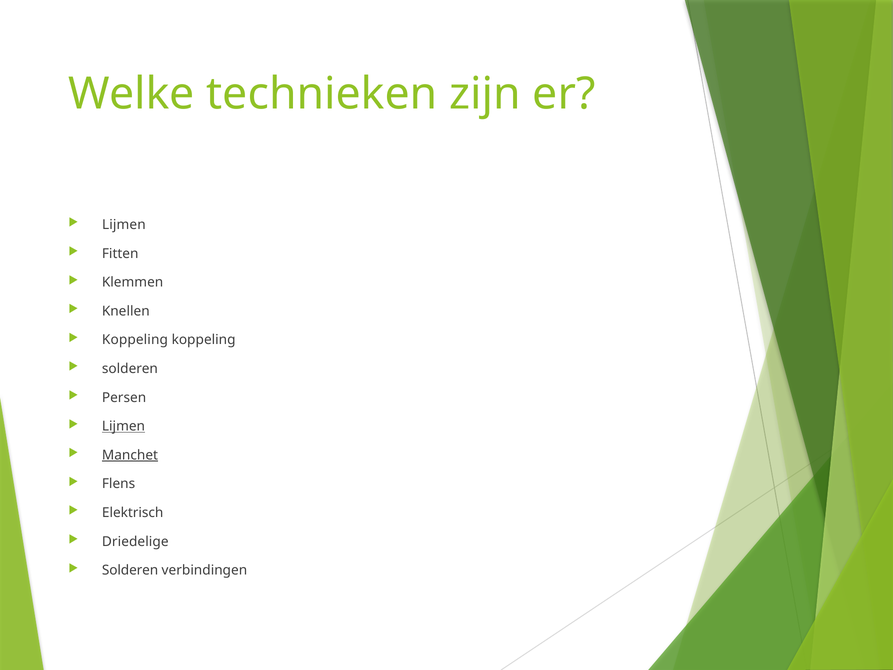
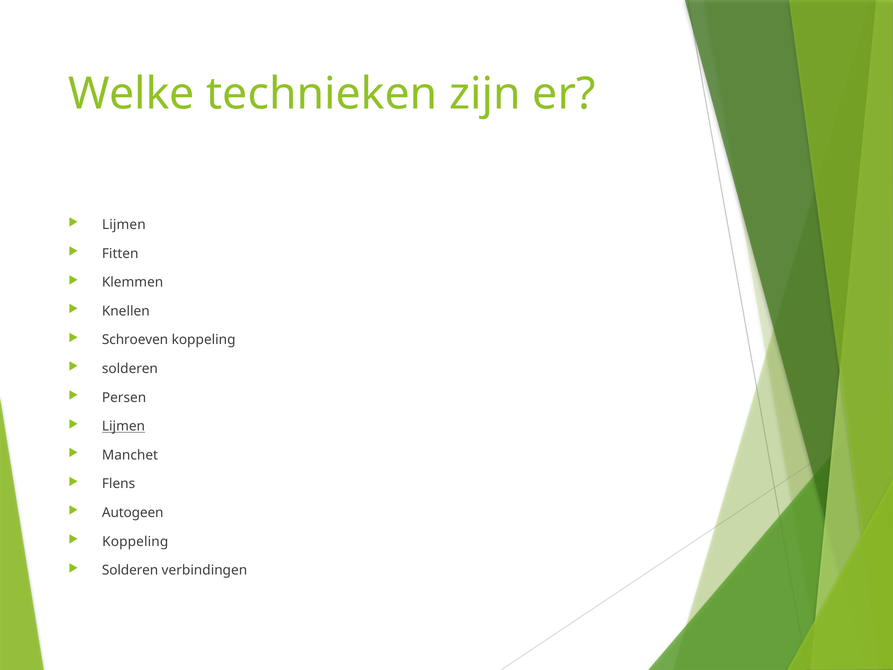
Koppeling: Koppeling -> Schroeven (135, 340)
Manchet underline: present -> none (130, 455)
Elektrisch: Elektrisch -> Autogeen (133, 513)
Driedelige: Driedelige -> Koppeling (135, 541)
